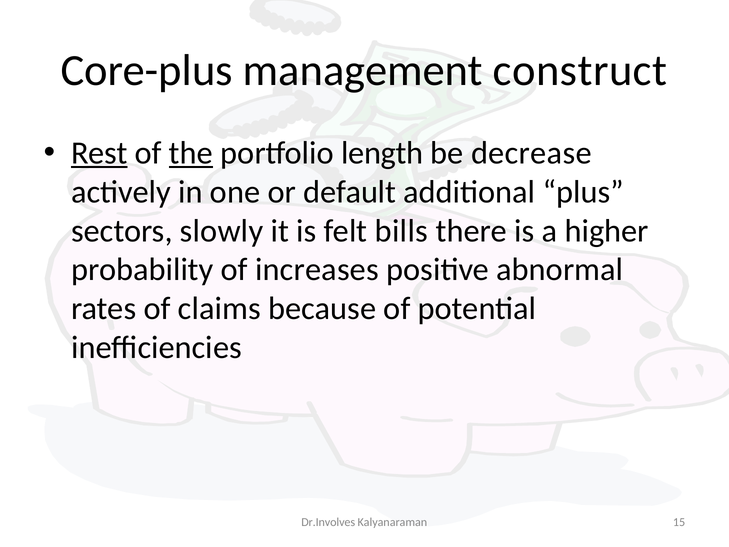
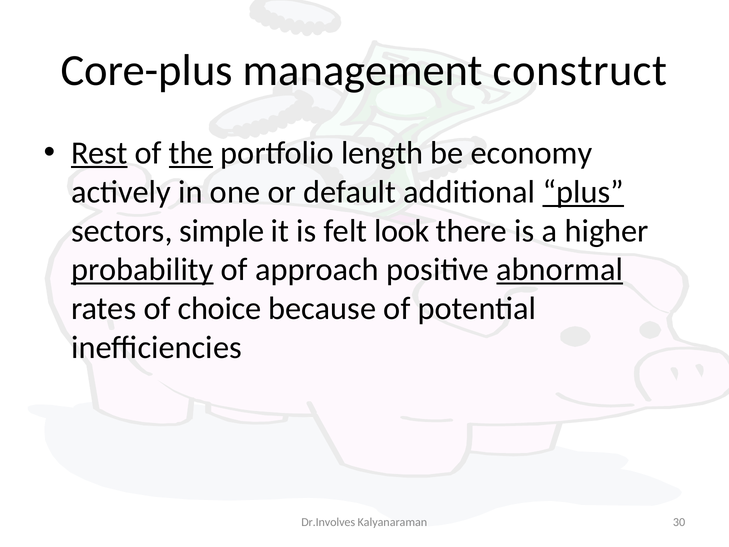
decrease: decrease -> economy (532, 153)
plus underline: none -> present (583, 192)
slowly: slowly -> simple (222, 231)
bills: bills -> look (402, 231)
probability underline: none -> present (142, 270)
increases: increases -> approach (317, 270)
abnormal underline: none -> present (560, 270)
claims: claims -> choice (220, 308)
15: 15 -> 30 (679, 522)
